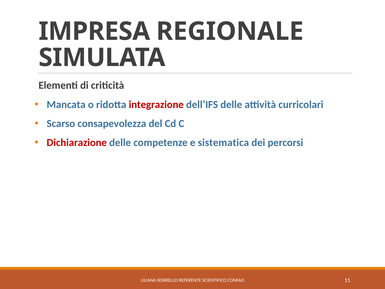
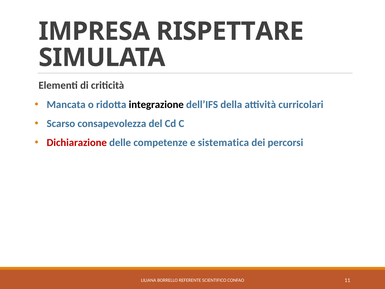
REGIONALE: REGIONALE -> RISPETTARE (230, 31)
integrazione colour: red -> black (156, 104)
dell’IFS delle: delle -> della (231, 104)
